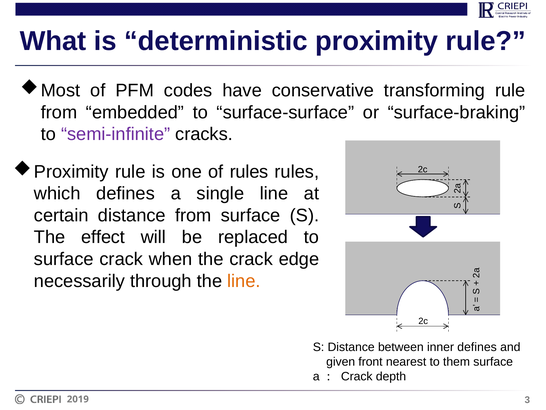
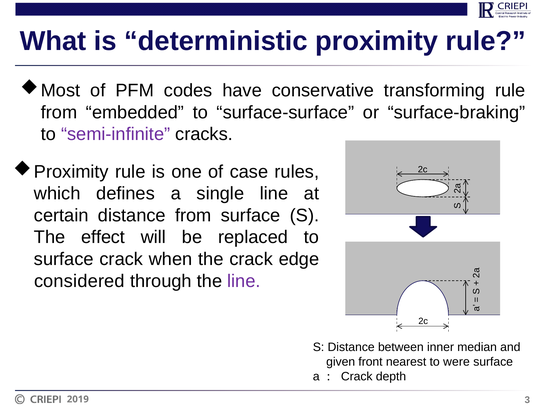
of rules: rules -> case (249, 172)
necessarily: necessarily -> considered (79, 281)
line colour: orange -> purple (244, 281)
inner defines: defines -> median (477, 347)
them: them -> were (456, 361)
